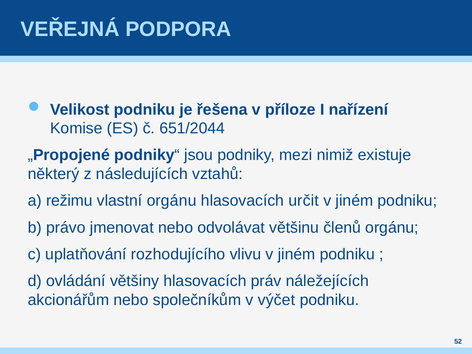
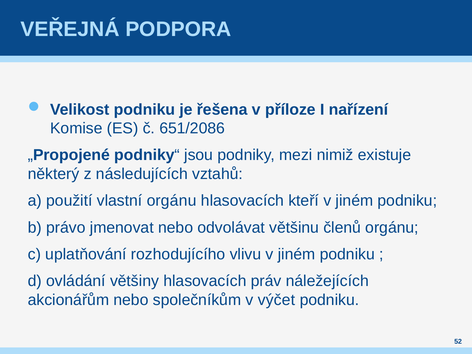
651/2044: 651/2044 -> 651/2086 (192, 128)
režimu: režimu -> použití (69, 201)
určit: určit -> kteří (304, 201)
